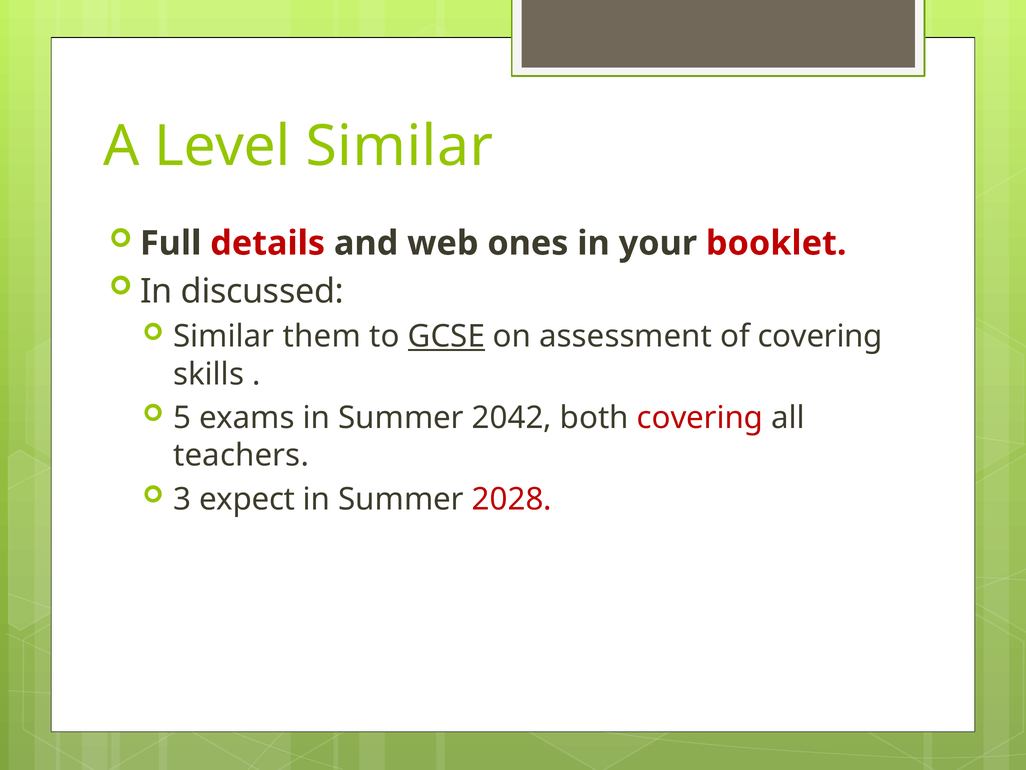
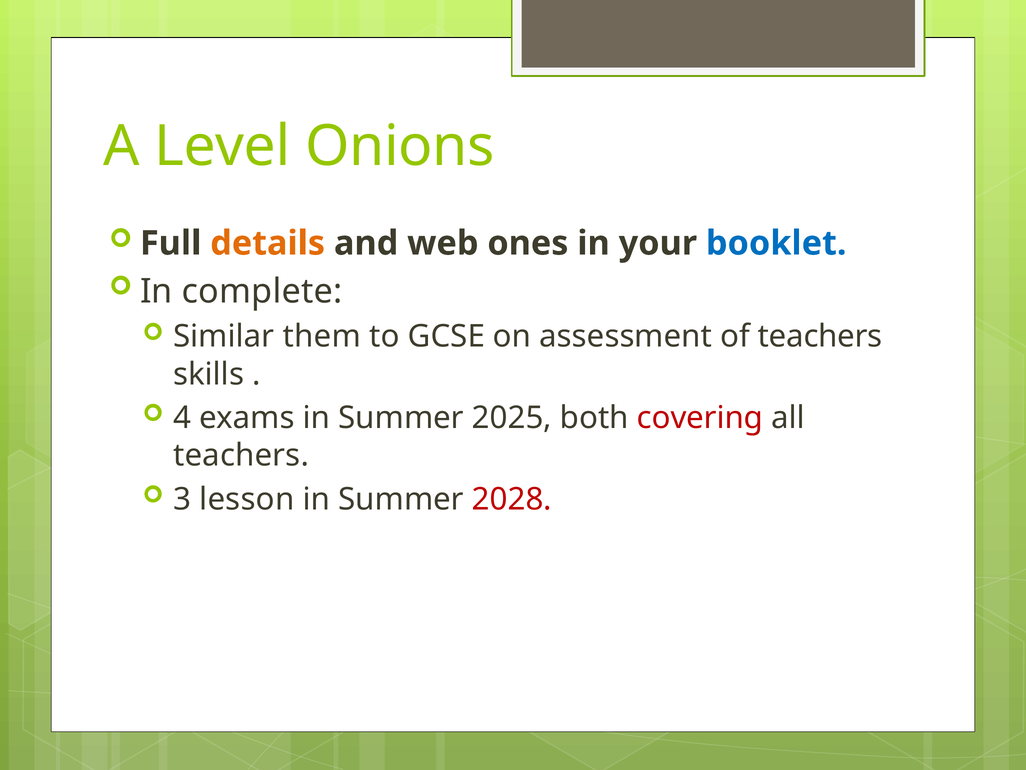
Level Similar: Similar -> Onions (400, 146)
details colour: red -> orange (268, 243)
booklet colour: red -> blue (776, 243)
discussed: discussed -> complete (262, 291)
GCSE underline: present -> none (446, 336)
of covering: covering -> teachers (820, 336)
5: 5 -> 4 (182, 418)
2042: 2042 -> 2025 (512, 418)
expect: expect -> lesson (247, 499)
